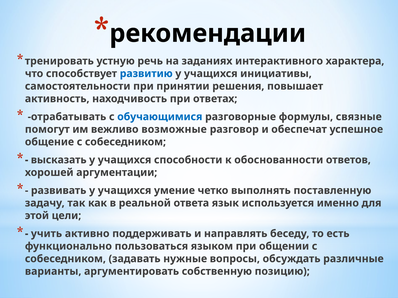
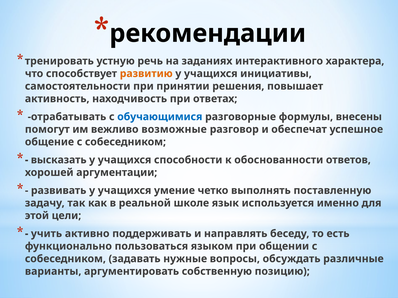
развитию colour: blue -> orange (146, 74)
связные: связные -> внесены (359, 117)
ответа: ответа -> школе (191, 203)
